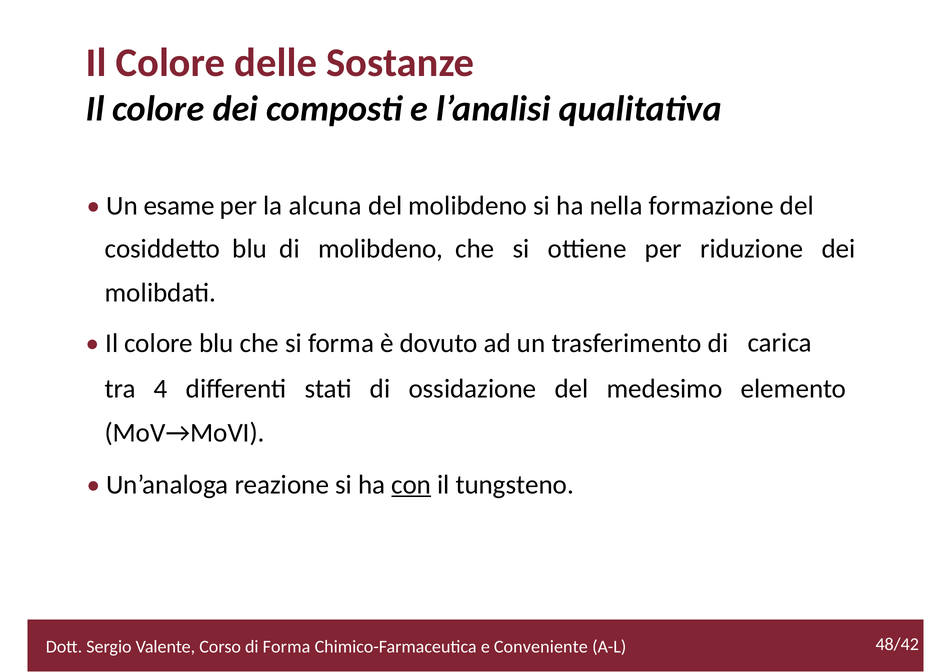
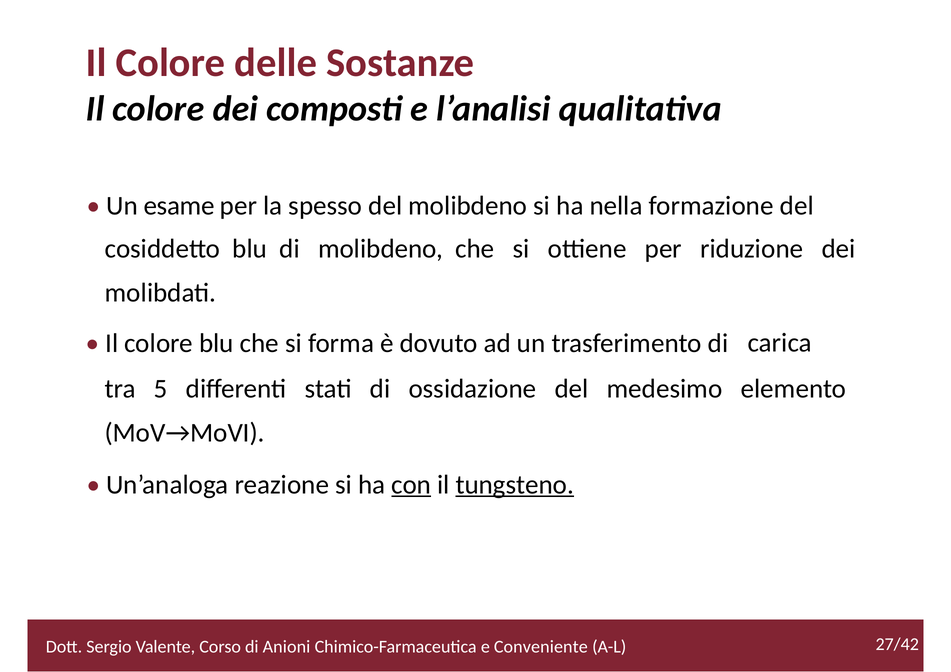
alcuna: alcuna -> spesso (325, 206)
4: 4 -> 5 (161, 389)
tungsteno underline: none -> present (515, 485)
48/42: 48/42 -> 27/42 (897, 645)
di Forma: Forma -> Anioni (287, 647)
